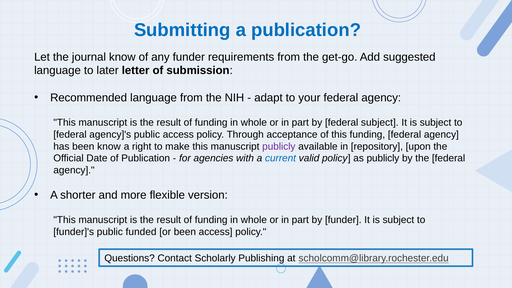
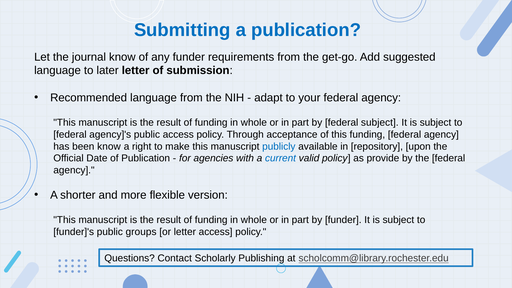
publicly colour: purple -> blue (279, 146)
as publicly: publicly -> provide (383, 158)
funded: funded -> groups (141, 232)
or been: been -> letter (185, 232)
